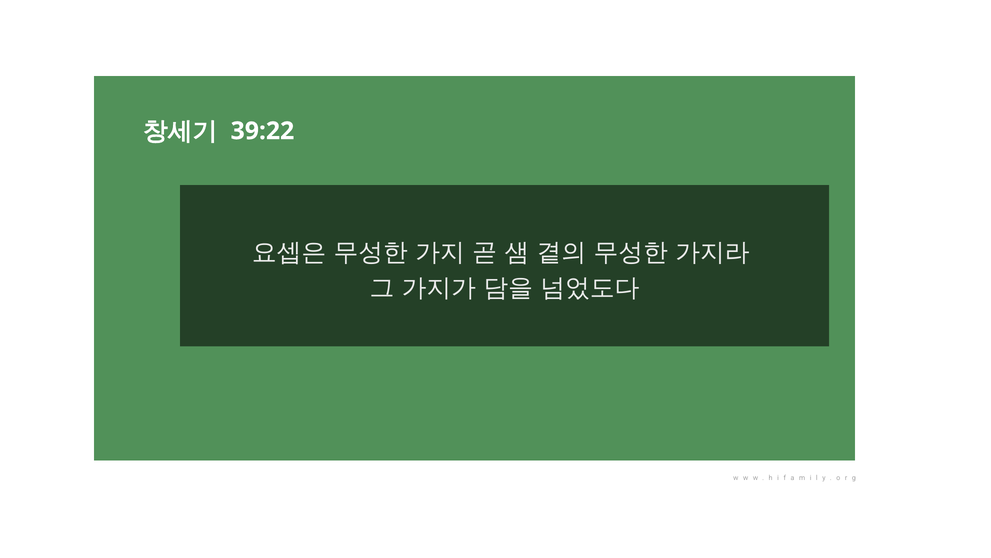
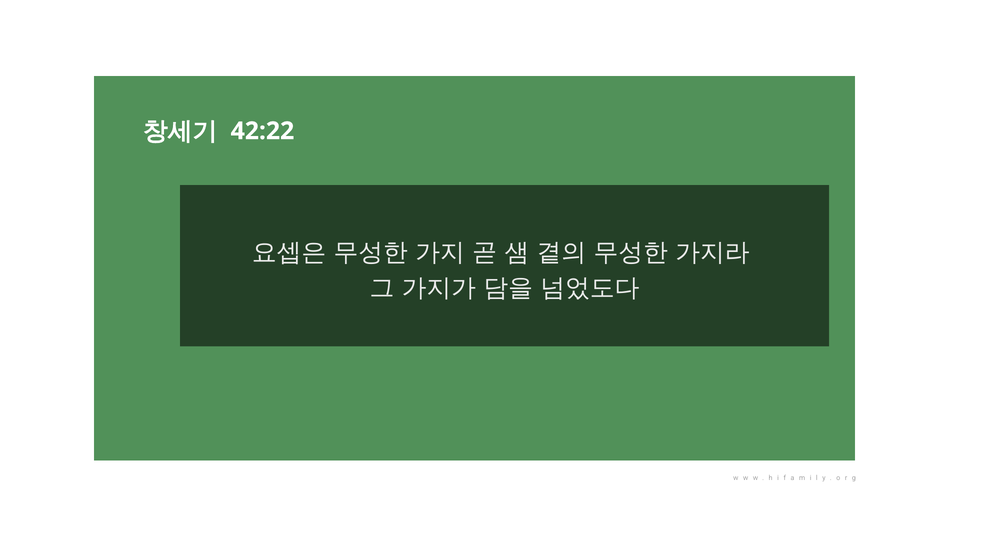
39:22: 39:22 -> 42:22 (262, 131)
